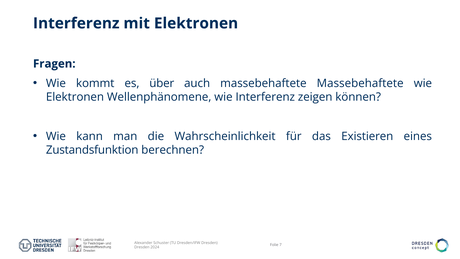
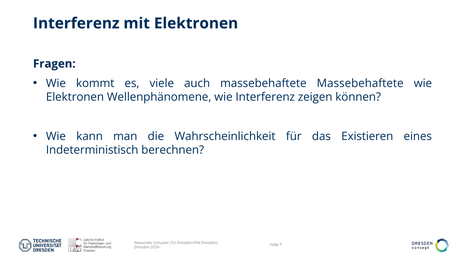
über: über -> viele (162, 83)
Zustandsfunktion: Zustandsfunktion -> Indeterministisch (92, 150)
